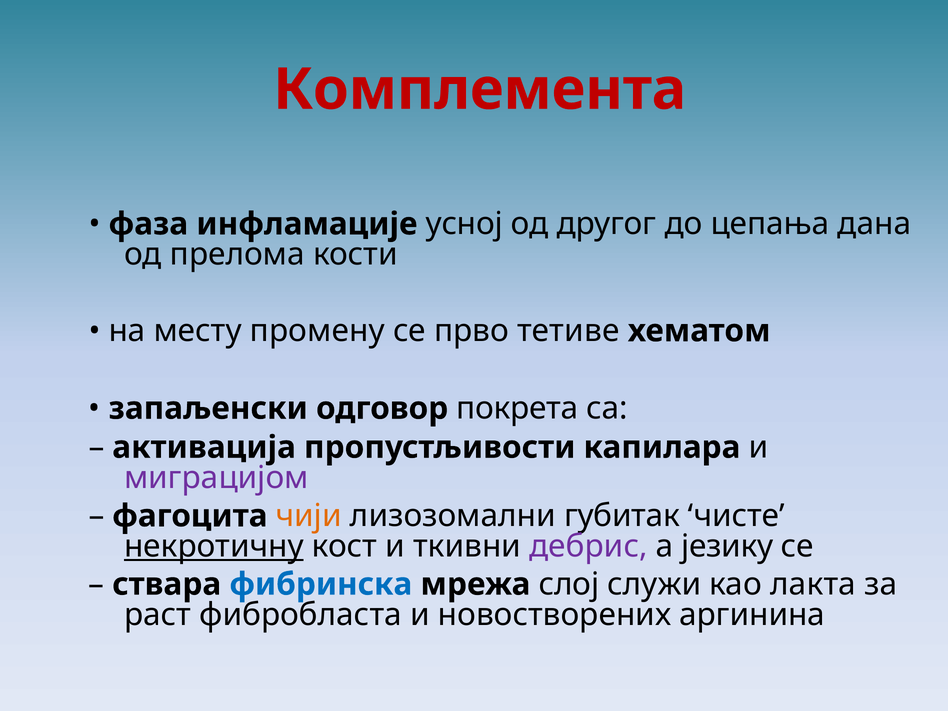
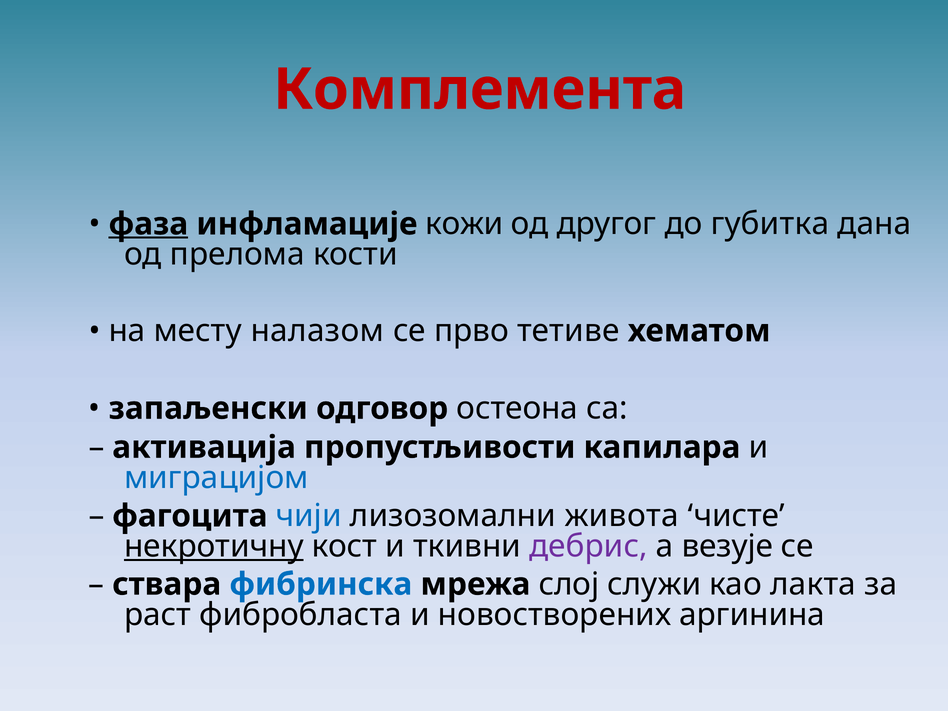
фаза underline: none -> present (148, 224)
усној: усној -> кожи (464, 224)
цепања: цепања -> губитка (770, 224)
промену: промену -> налазом (317, 331)
покрета: покрета -> остеона (517, 408)
миграцијом colour: purple -> blue (216, 478)
чији colour: orange -> blue (309, 516)
губитак: губитак -> живота (622, 516)
језику: језику -> везује (727, 546)
